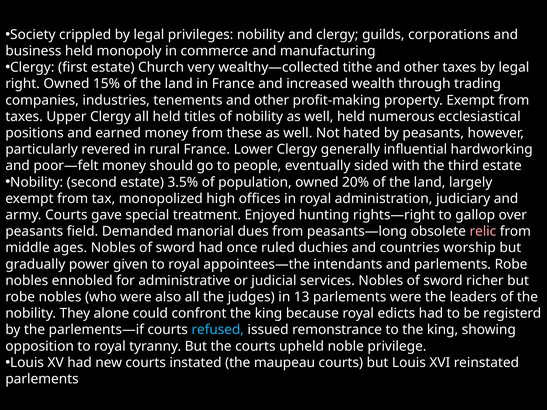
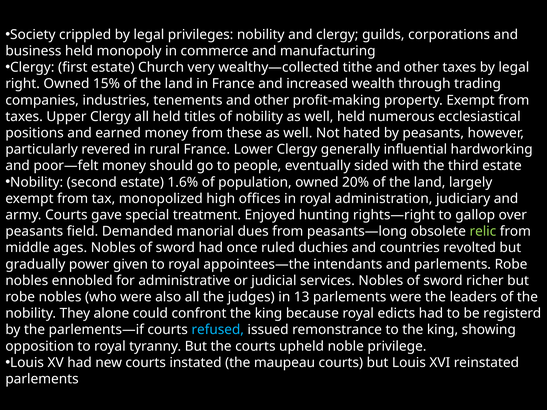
3.5%: 3.5% -> 1.6% (183, 182)
relic colour: pink -> light green (483, 232)
worship: worship -> revolted (470, 248)
